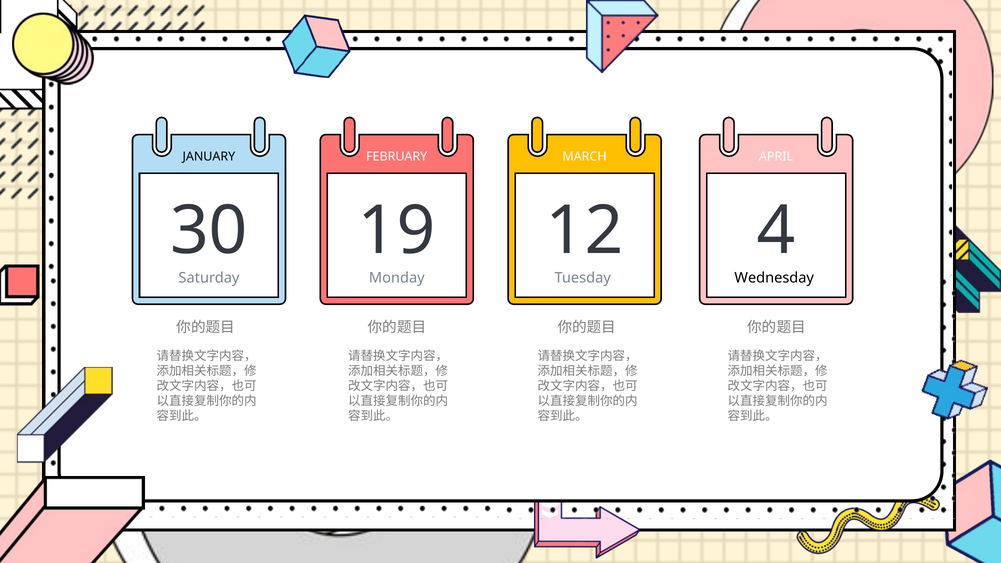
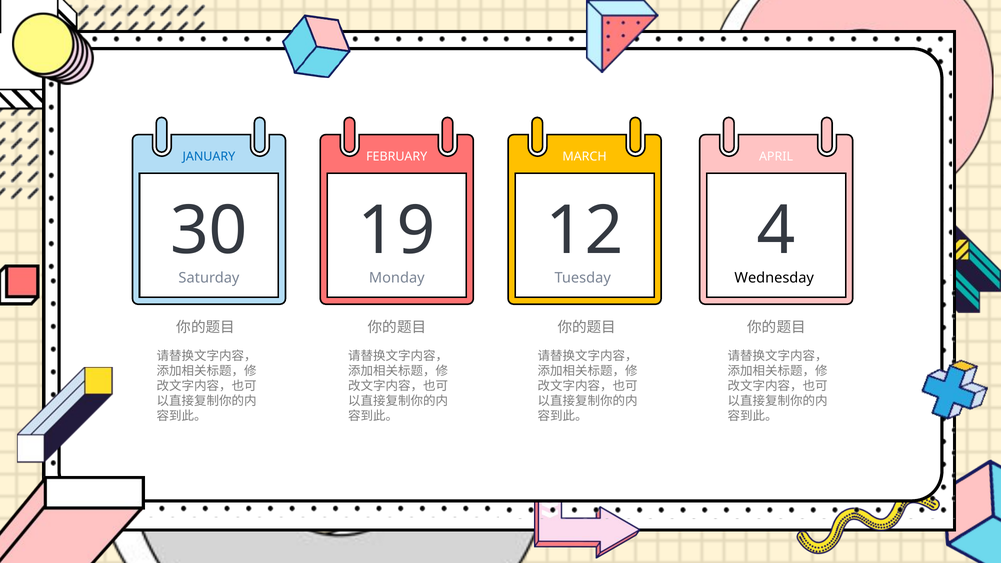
JANUARY colour: black -> blue (209, 157)
